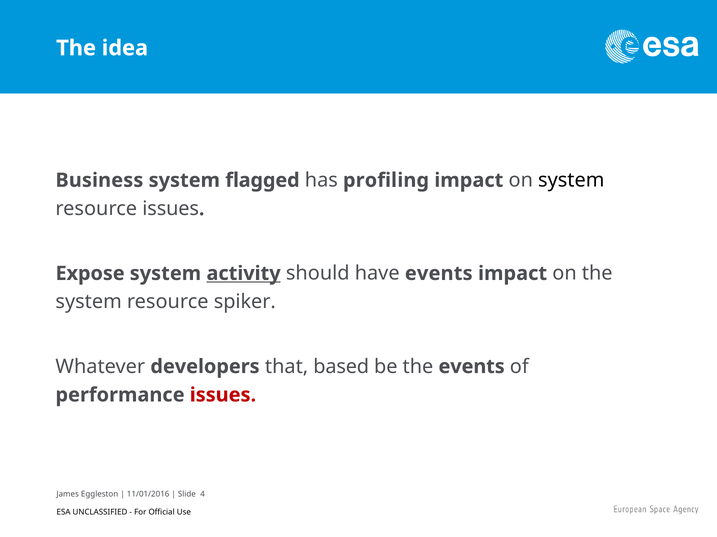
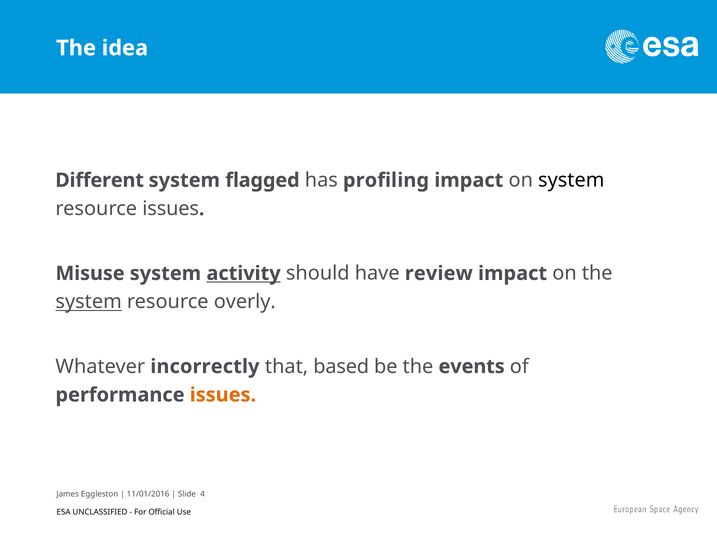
Business: Business -> Different (100, 181)
Expose: Expose -> Misuse (90, 274)
have events: events -> review (439, 274)
system underline: none -> present (89, 302)
spiker: spiker -> overly (245, 302)
developers: developers -> incorrectly (205, 367)
issues colour: red -> orange (223, 395)
